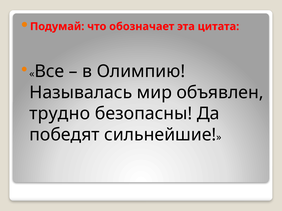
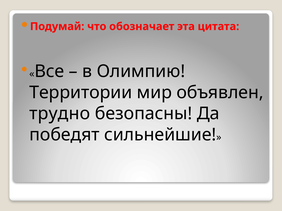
Называлась: Называлась -> Территории (81, 93)
